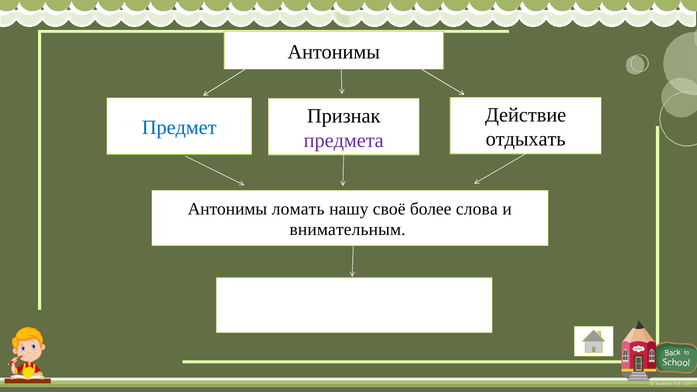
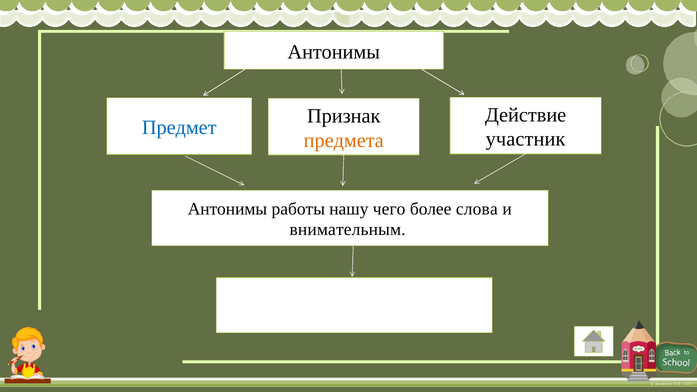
отдыхать: отдыхать -> участник (526, 139)
предмета colour: purple -> orange (344, 140)
ломать: ломать -> работы (298, 209)
своё: своё -> чего (389, 209)
